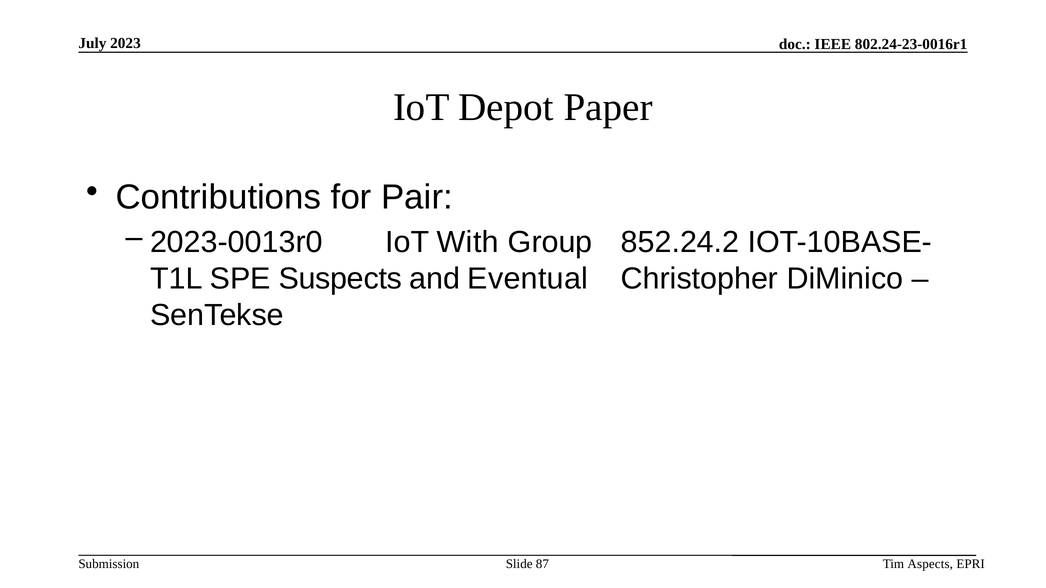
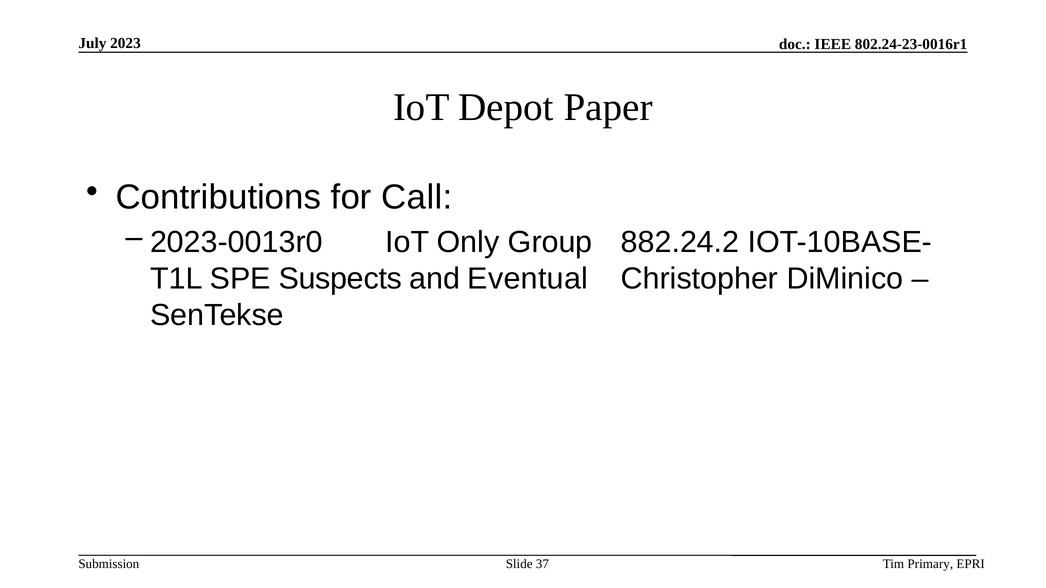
Pair: Pair -> Call (417, 197)
With: With -> Only (468, 242)
852.24.2: 852.24.2 -> 882.24.2 (680, 242)
87: 87 -> 37 (542, 564)
Aspects: Aspects -> Primary (930, 564)
